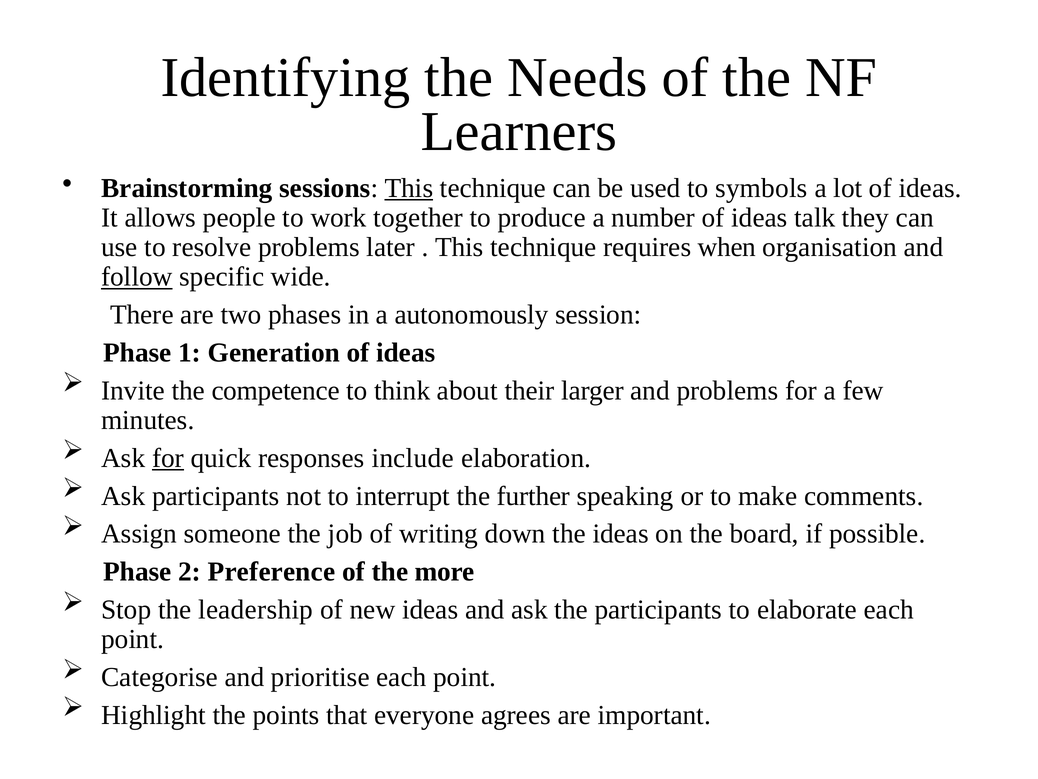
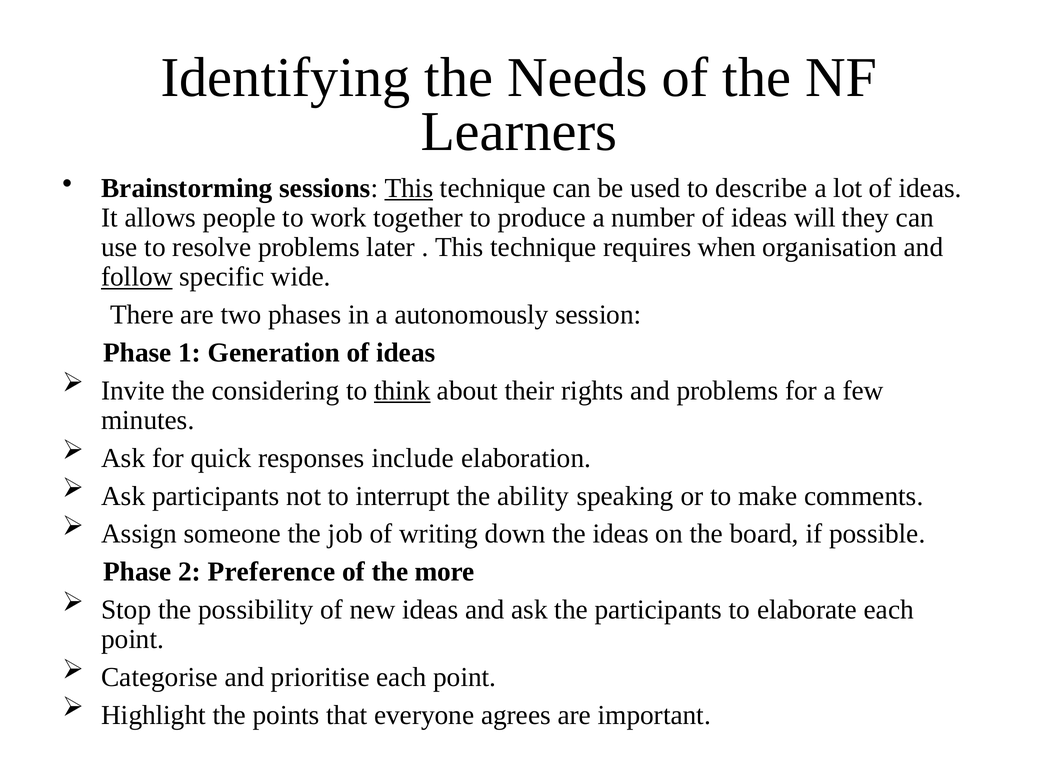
symbols: symbols -> describe (761, 188)
talk: talk -> will (815, 217)
competence: competence -> considering (276, 390)
think underline: none -> present (402, 390)
larger: larger -> rights (592, 390)
for underline: present -> none (168, 458)
further: further -> ability (533, 496)
leadership: leadership -> possibility (256, 609)
